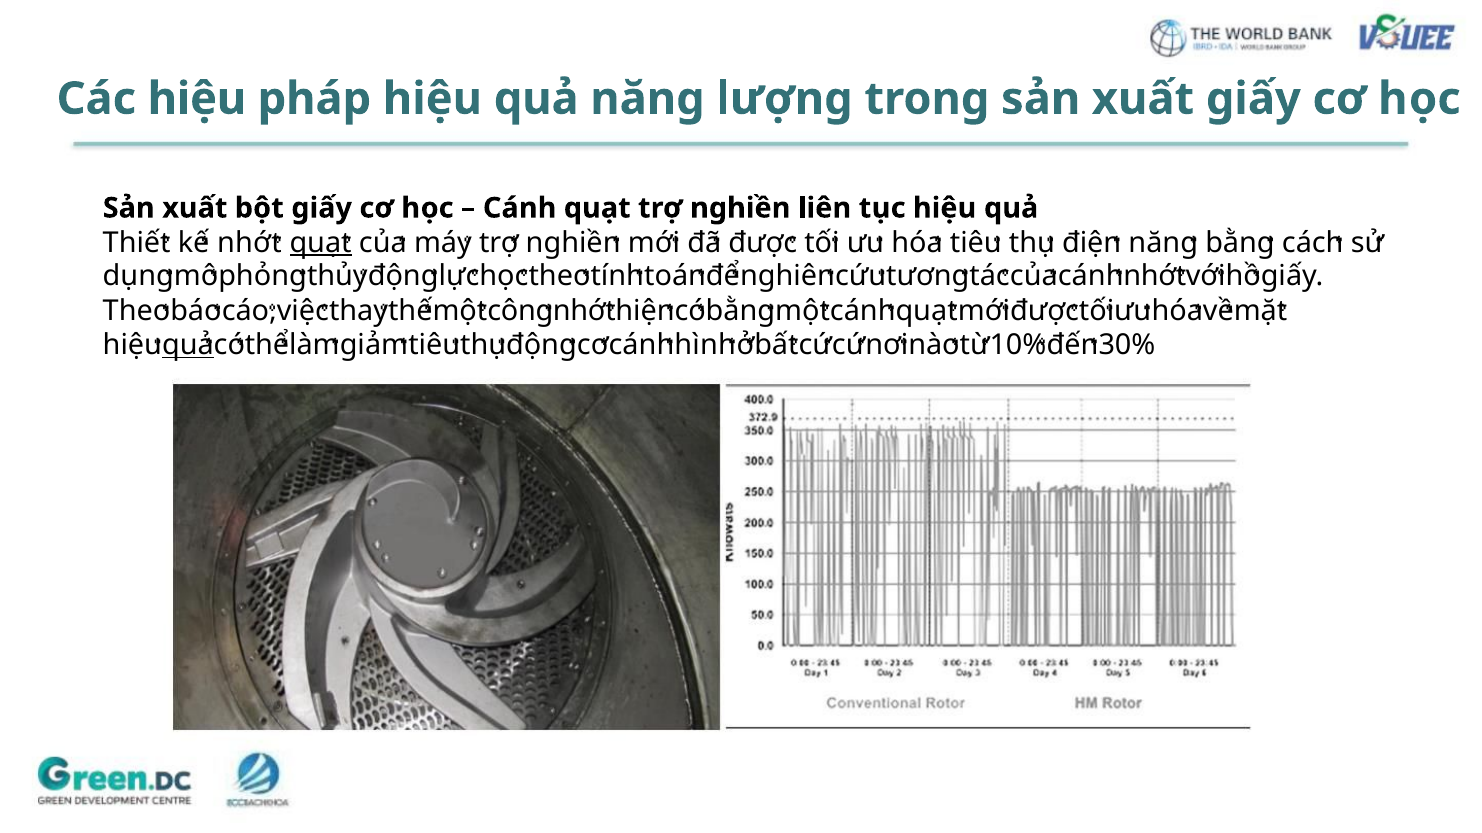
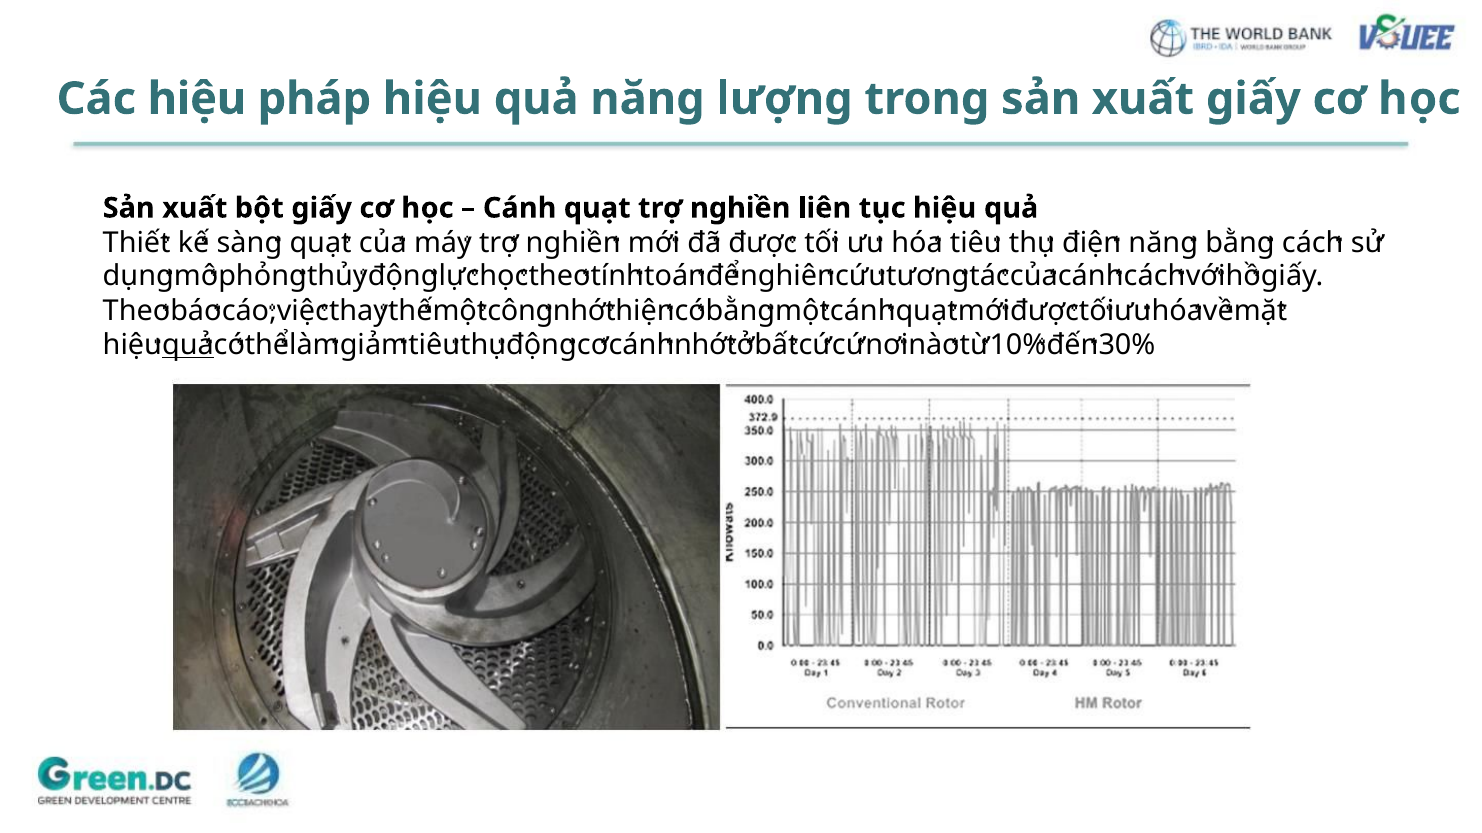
nhớt: nhớt -> sàng (249, 243)
quạt underline: present -> none (321, 243)
nhớt: nhớt -> cách (1155, 276)
hình: hình -> nhớt (705, 345)
